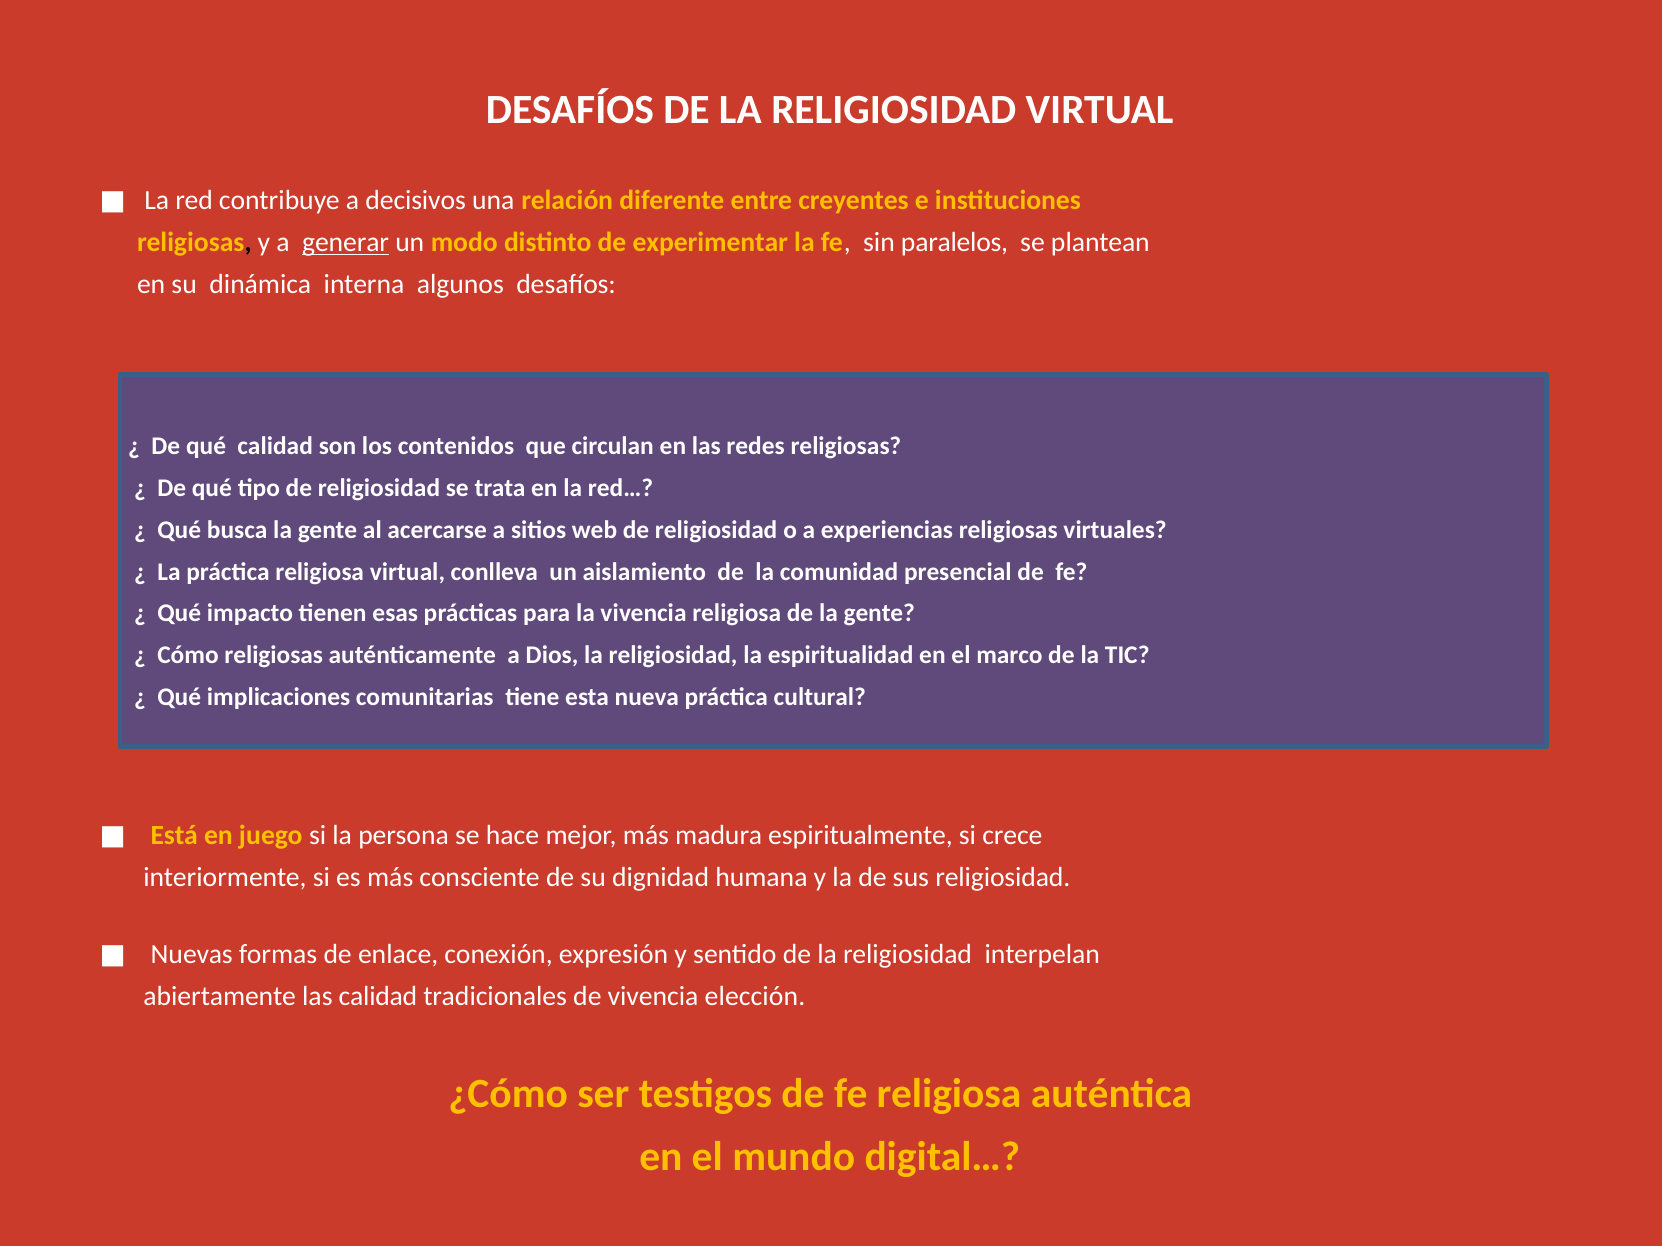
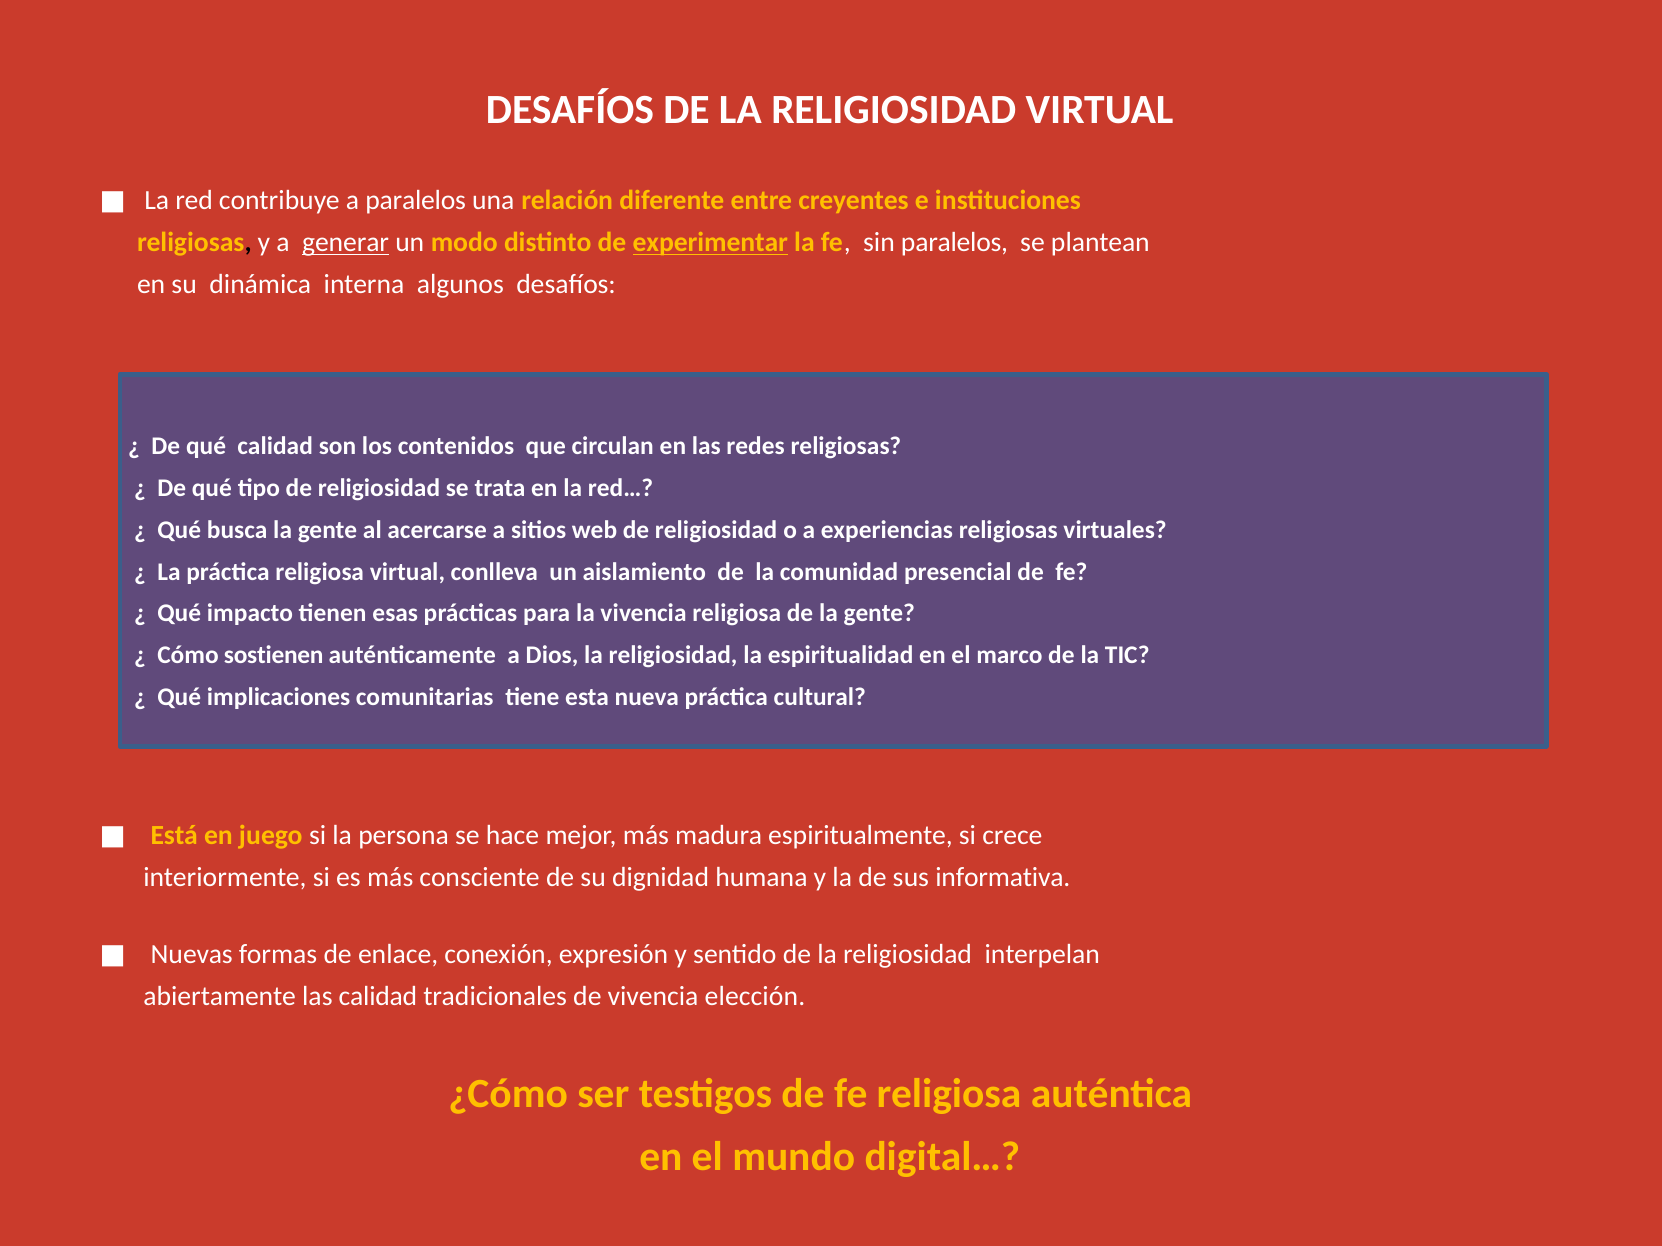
a decisivos: decisivos -> paralelos (416, 201)
experimentar underline: none -> present (710, 243)
Cómo religiosas: religiosas -> sostienen (274, 656)
sus religiosidad: religiosidad -> informativa (1003, 878)
